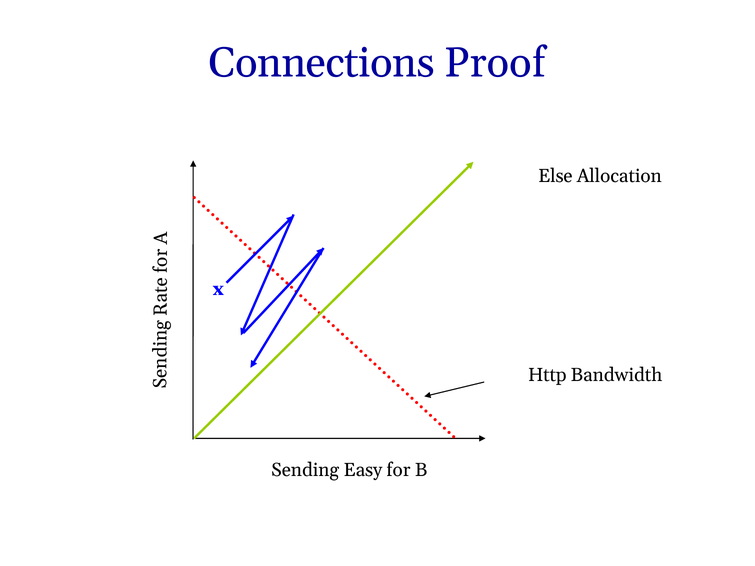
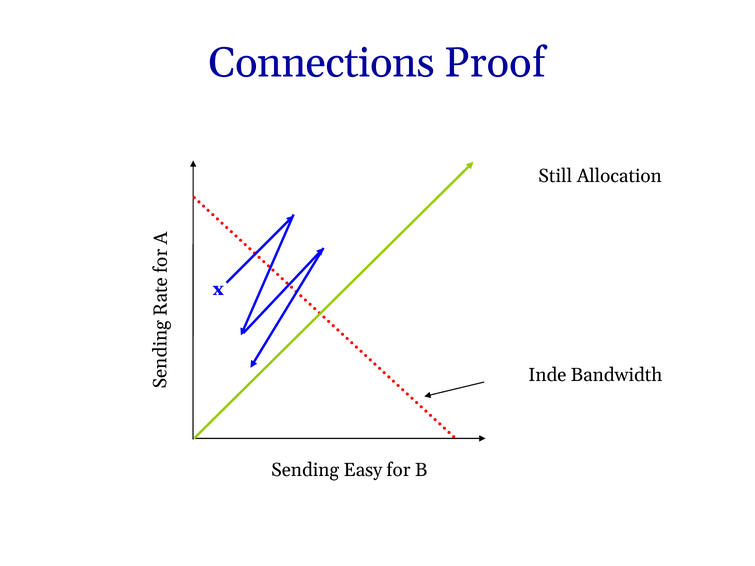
Else: Else -> Still (555, 176)
Http: Http -> Inde (547, 375)
